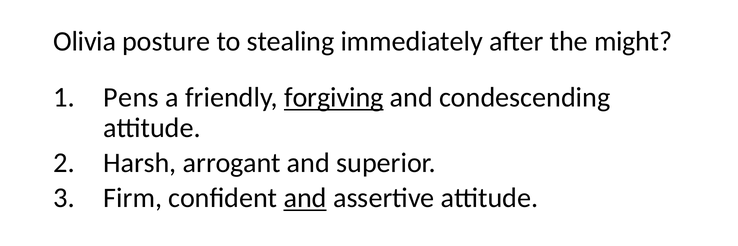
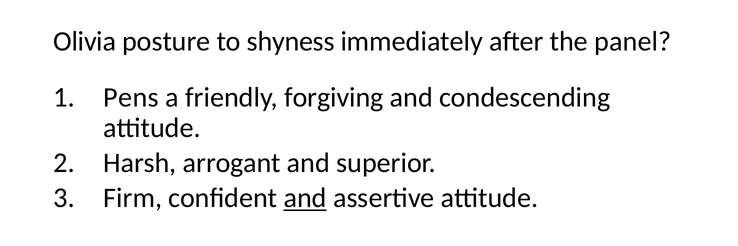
stealing: stealing -> shyness (291, 41)
might: might -> panel (633, 41)
forgiving underline: present -> none (334, 98)
